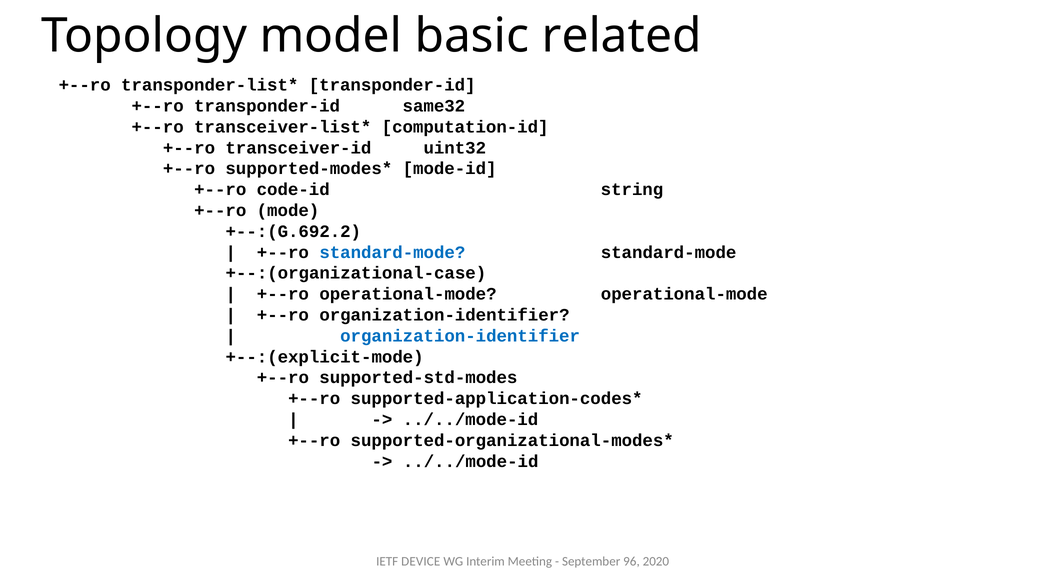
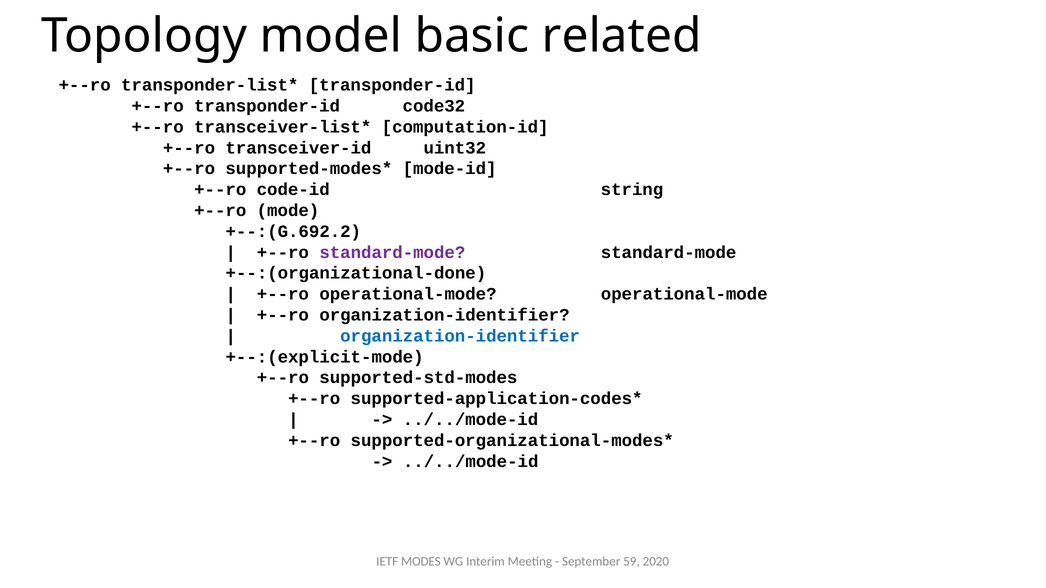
same32: same32 -> code32 (434, 106)
standard-mode colour: blue -> purple (392, 252)
+--:(organizational-case: +--:(organizational-case -> +--:(organizational-done (356, 273)
DEVICE: DEVICE -> MODES (421, 562)
96: 96 -> 59 (632, 562)
